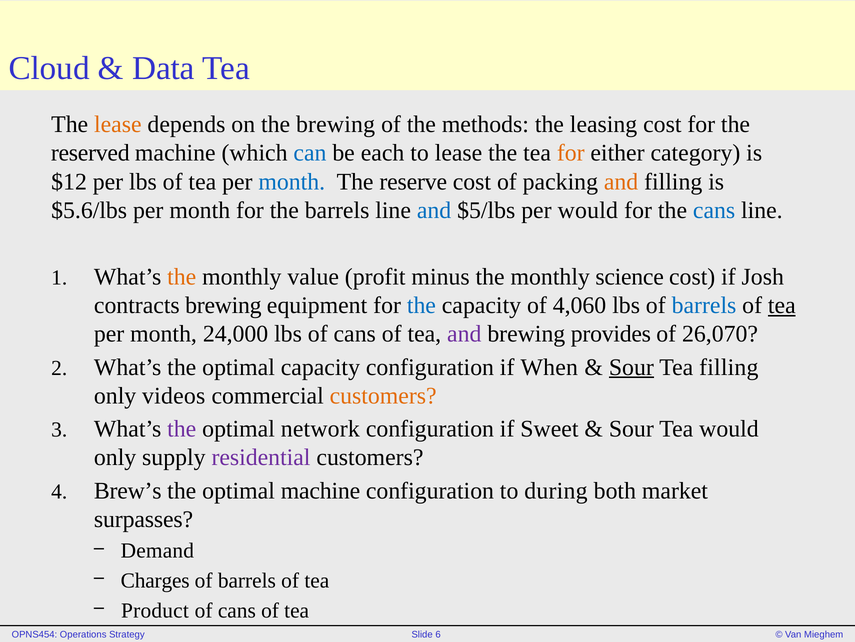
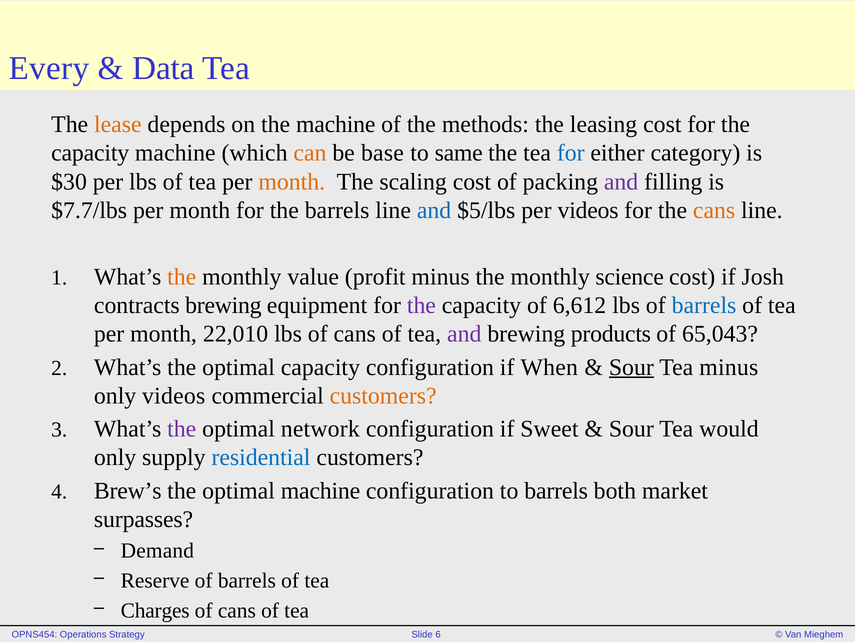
Cloud: Cloud -> Every (49, 68)
the brewing: brewing -> machine (336, 124)
reserved: reserved -> capacity (90, 153)
can colour: blue -> orange (310, 153)
each: each -> base (382, 153)
to lease: lease -> same (459, 153)
for colour: orange -> blue (571, 153)
$12: $12 -> $30 (69, 181)
month colour: blue -> orange (292, 181)
reserve: reserve -> scaling (413, 181)
and colour: orange -> purple (621, 181)
$5.6/lbs: $5.6/lbs -> $7.7/lbs (89, 210)
per would: would -> videos (588, 210)
cans colour: blue -> orange (714, 210)
the colour: blue -> purple (421, 305)
4,060: 4,060 -> 6,612 (579, 305)
tea underline: present -> none (782, 305)
24,000: 24,000 -> 22,010 (236, 334)
provides: provides -> products (611, 334)
26,070: 26,070 -> 65,043 (720, 334)
Tea filling: filling -> minus (729, 367)
residential colour: purple -> blue (261, 457)
to during: during -> barrels (556, 490)
Charges: Charges -> Reserve (155, 580)
Product: Product -> Charges (155, 610)
